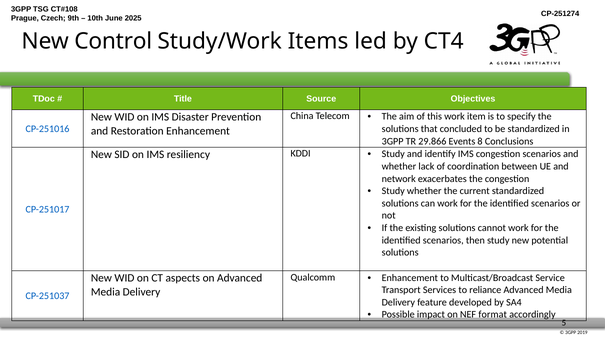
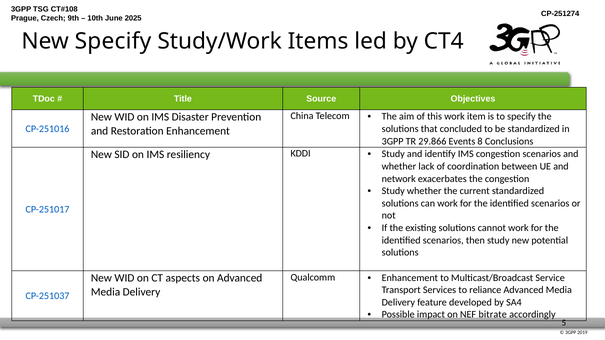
New Control: Control -> Specify (113, 41)
format: format -> bitrate (493, 315)
